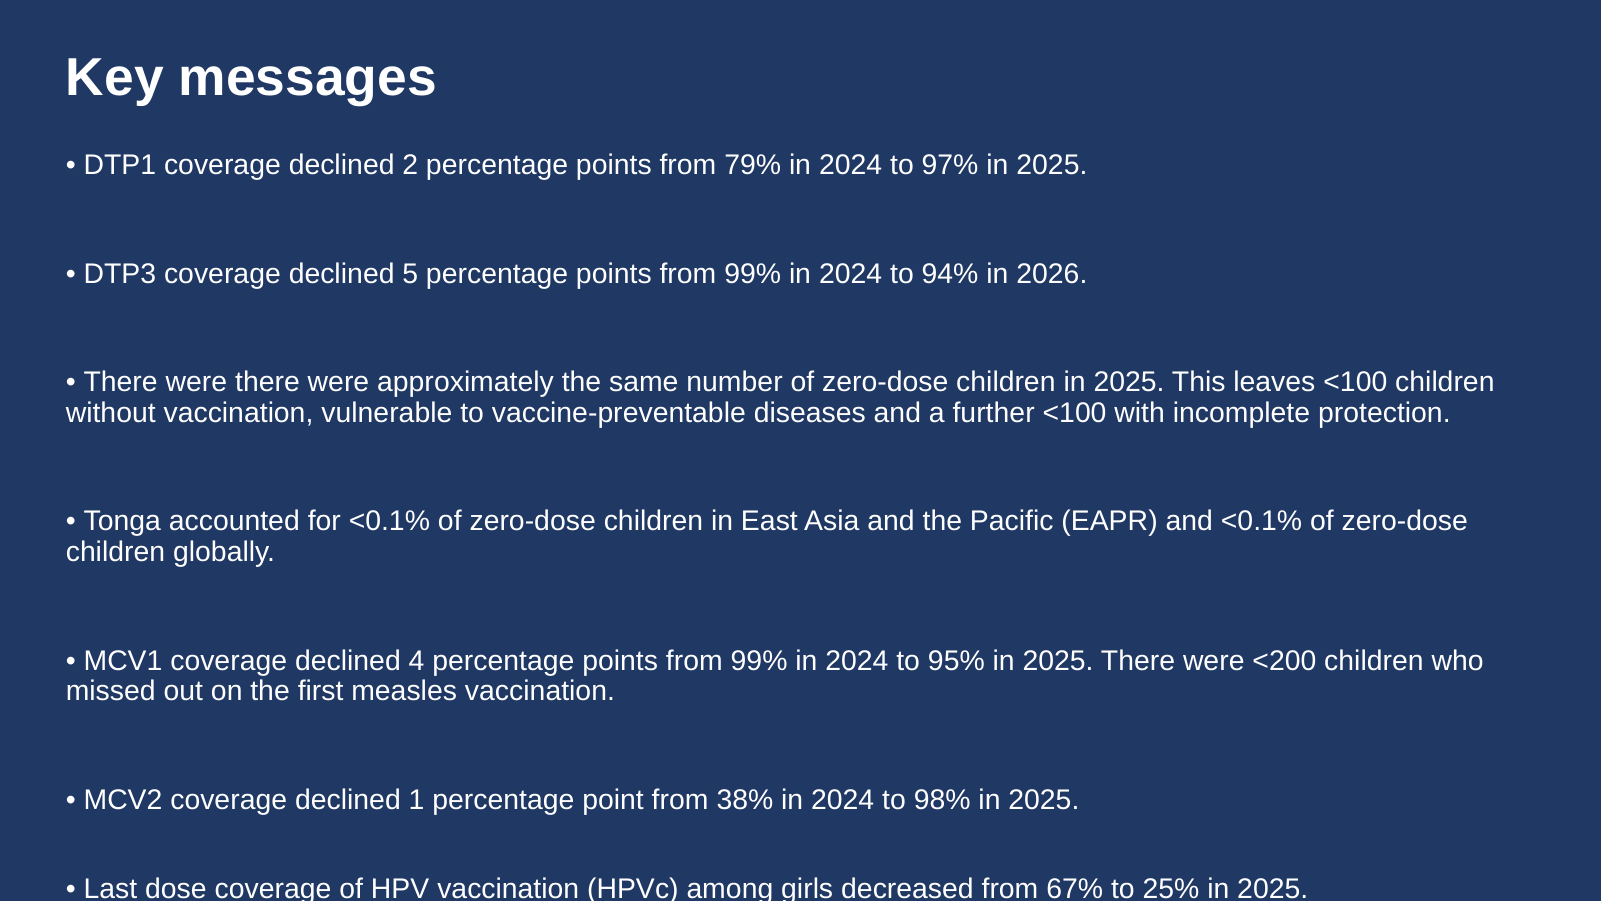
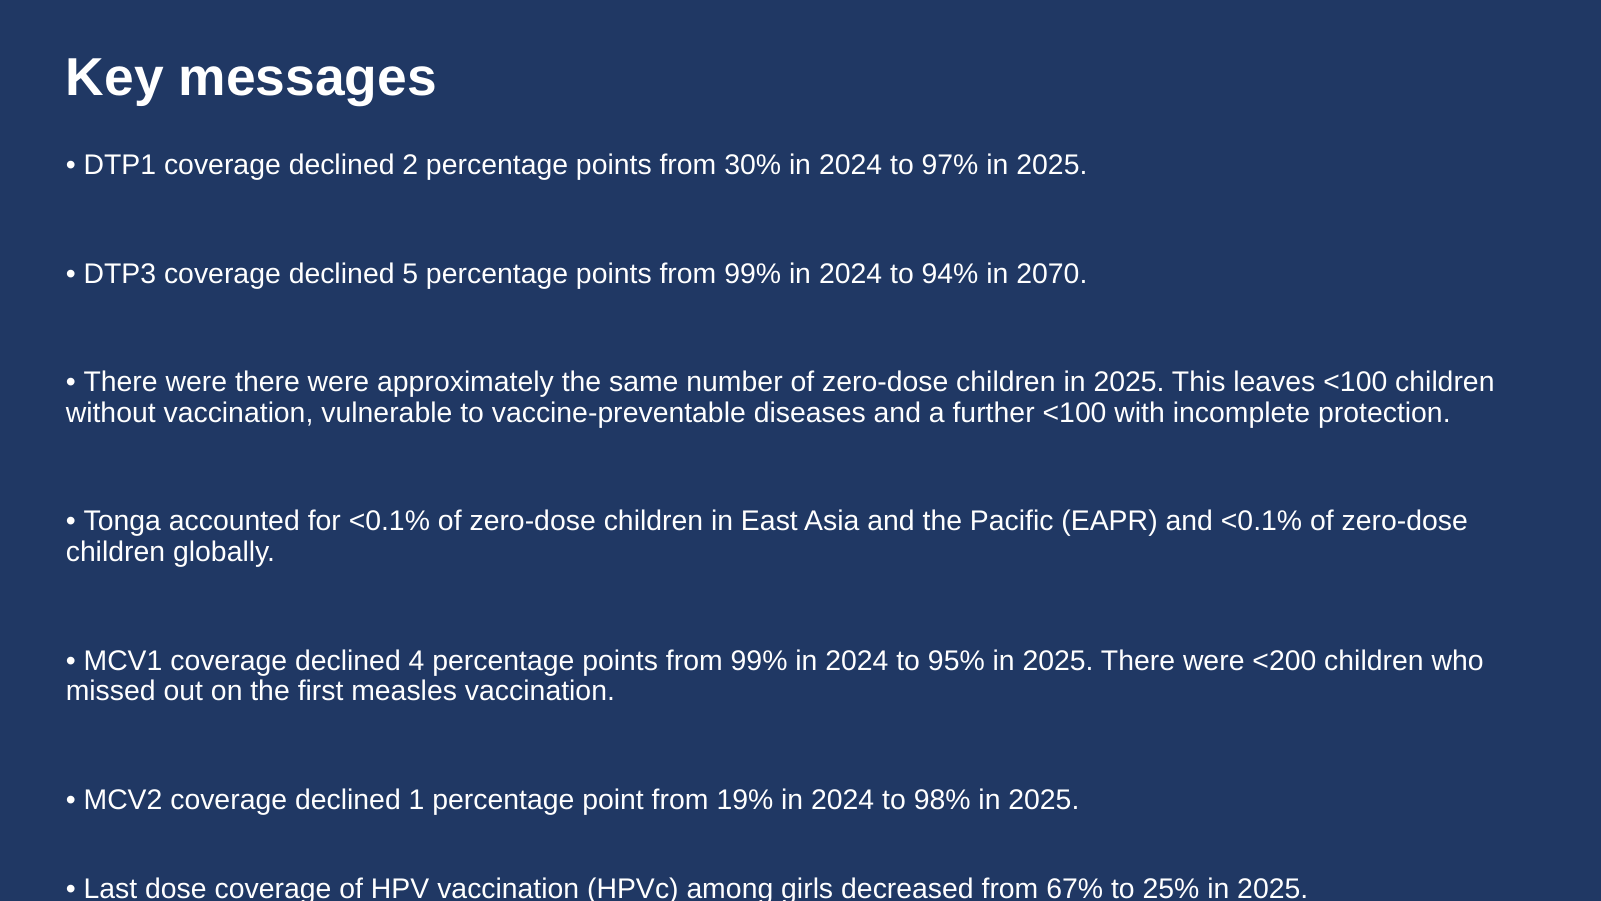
79%: 79% -> 30% (753, 165)
2026: 2026 -> 2070 (1052, 274)
38%: 38% -> 19% (745, 800)
